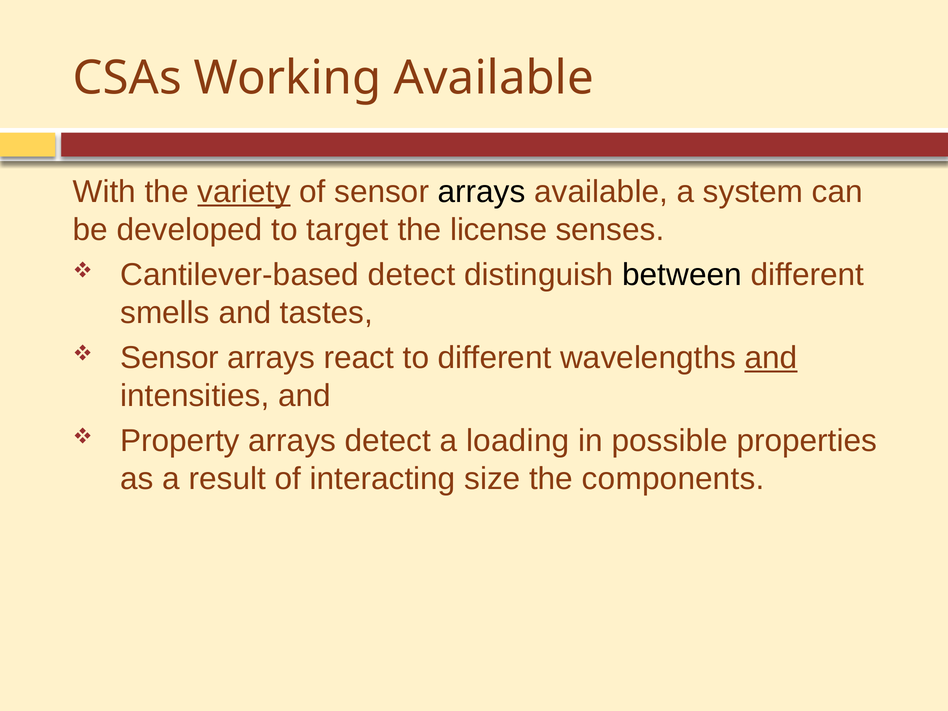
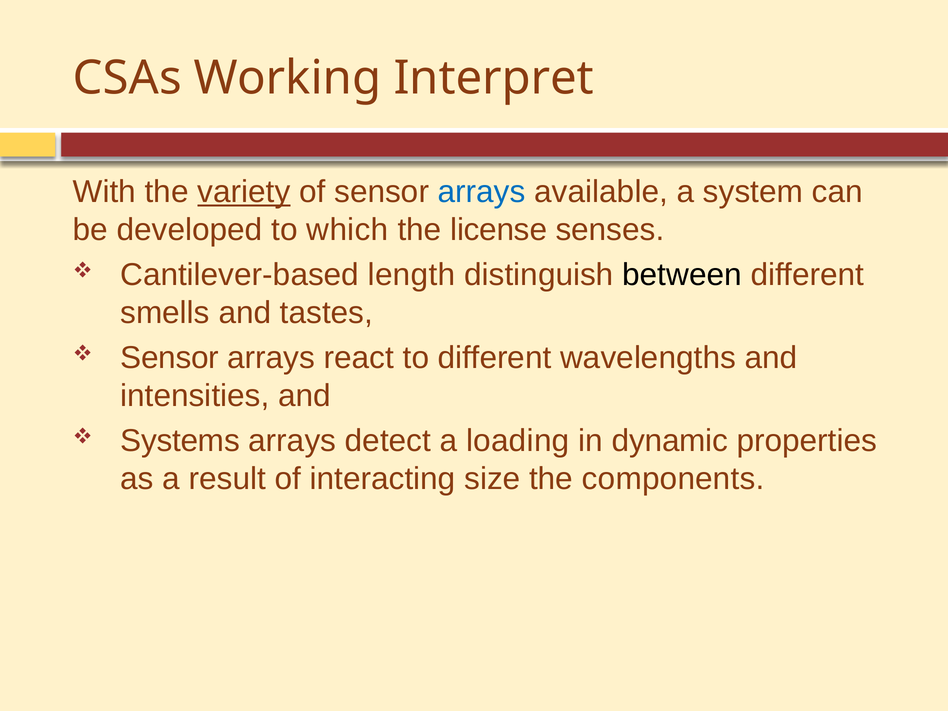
Working Available: Available -> Interpret (494, 78)
arrays colour: black -> blue (482, 192)
target: target -> which (347, 230)
Cantilever-based detect: detect -> length (412, 275)
and underline: present -> none (771, 358)
Property: Property -> Systems (180, 441)
possible: possible -> dynamic (670, 441)
